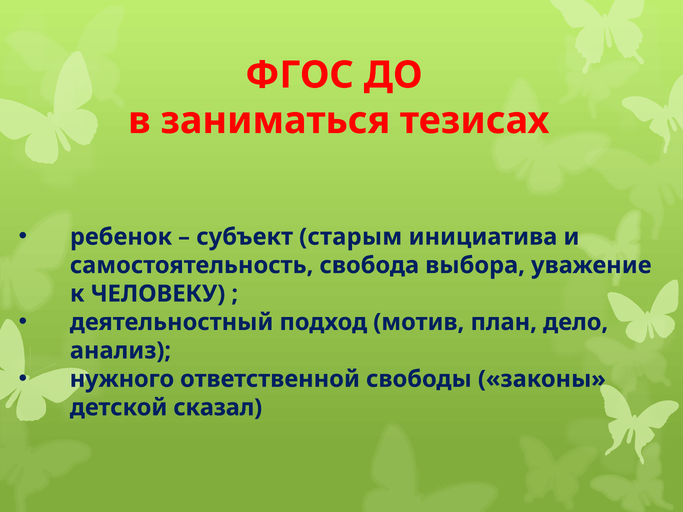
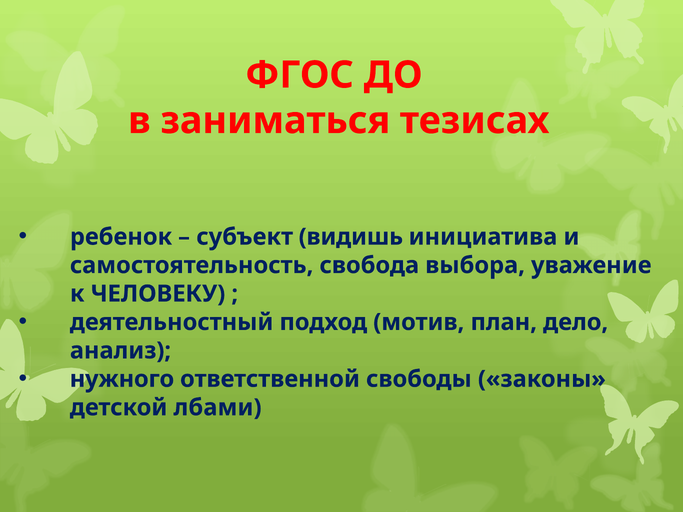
старым: старым -> видишь (351, 237)
сказал: сказал -> лбами (218, 408)
